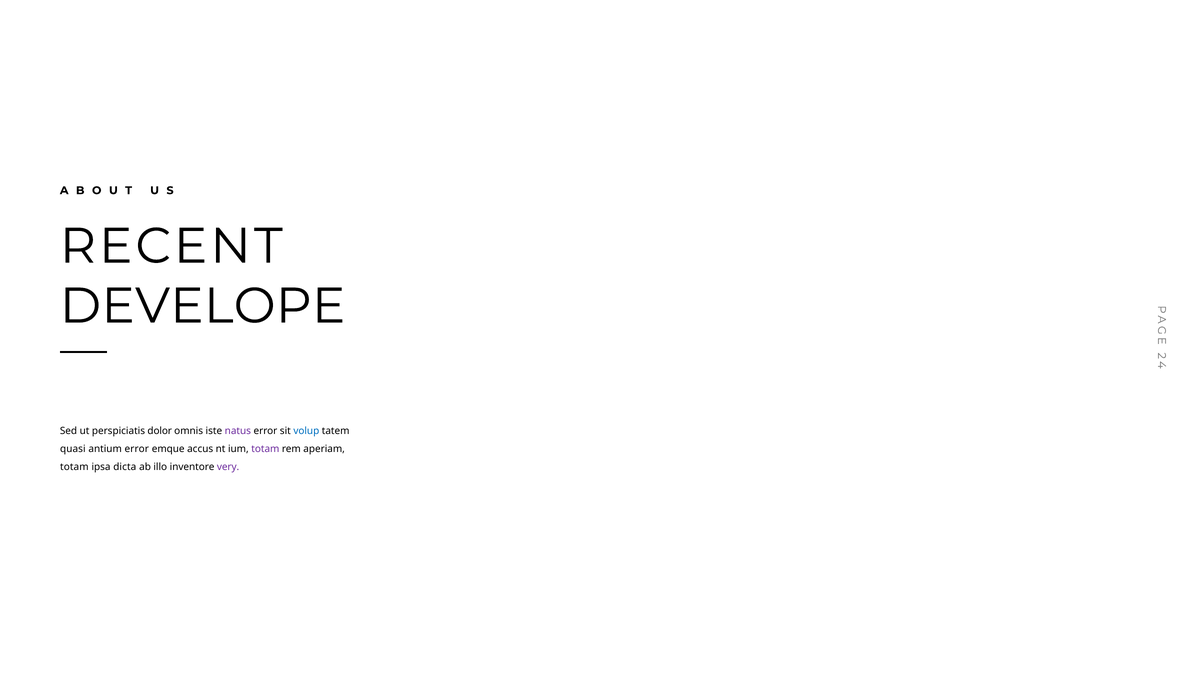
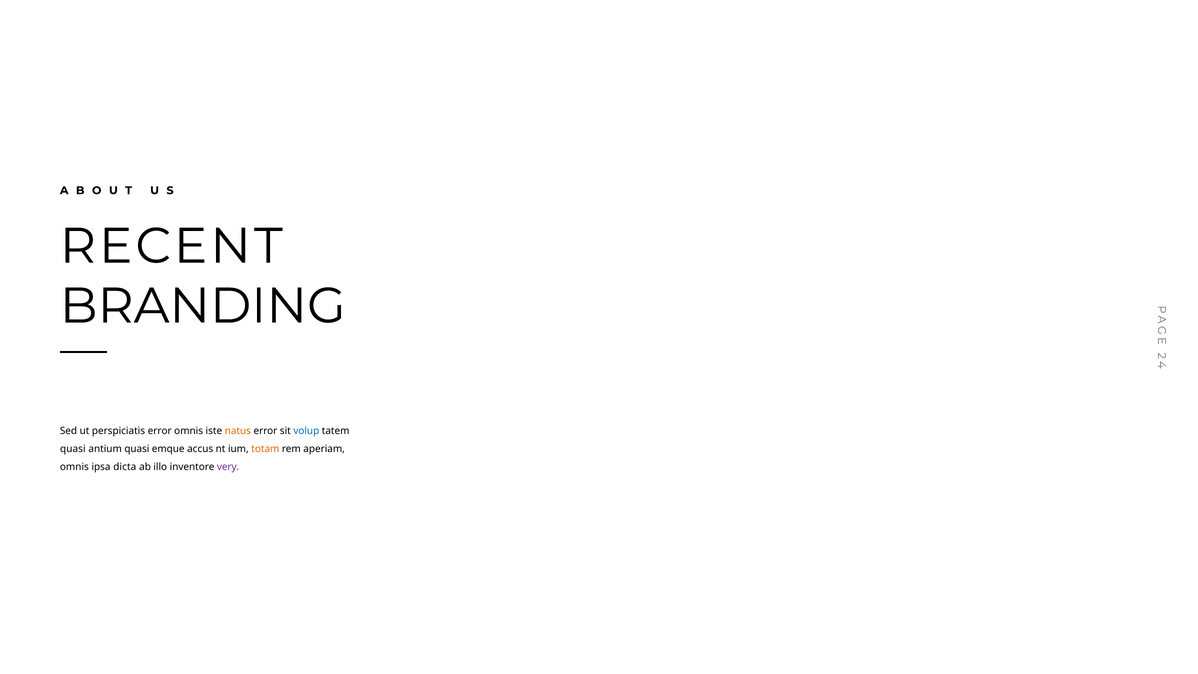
DEVELOPE: DEVELOPE -> BRANDING (203, 306)
perspiciatis dolor: dolor -> error (160, 431)
natus colour: purple -> orange (238, 431)
antium error: error -> quasi (137, 449)
totam colour: purple -> orange (265, 449)
totam: totam -> omnis (74, 467)
